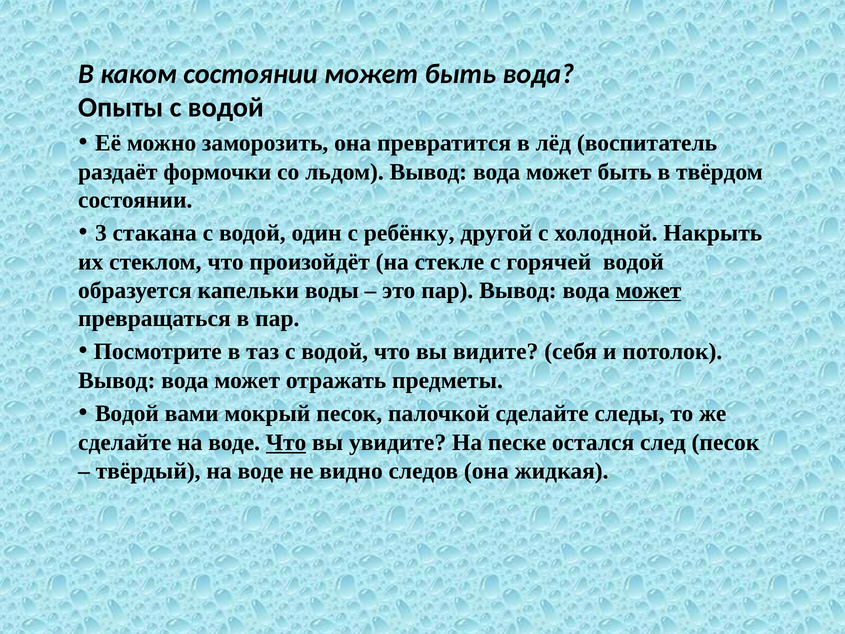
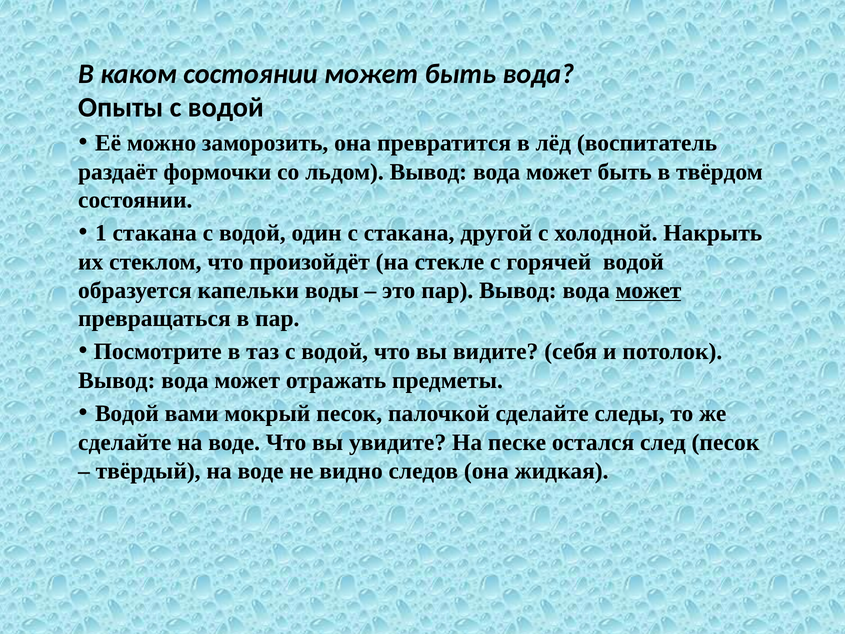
3: 3 -> 1 (101, 233)
с ребёнку: ребёнку -> стакана (409, 233)
Что underline: present -> none (286, 442)
